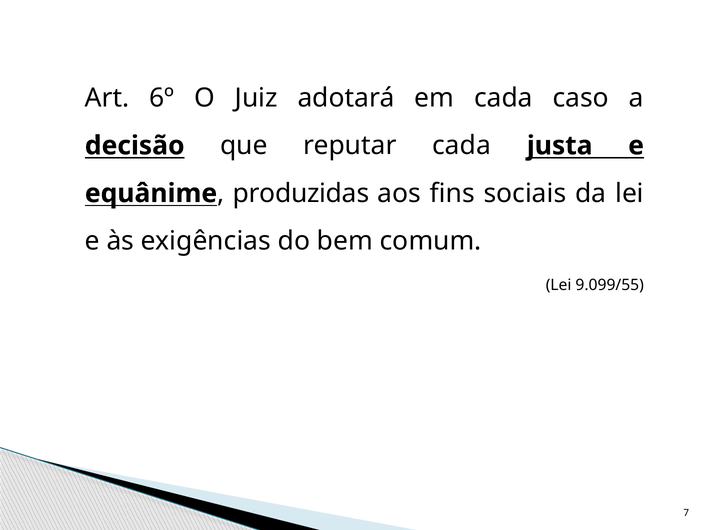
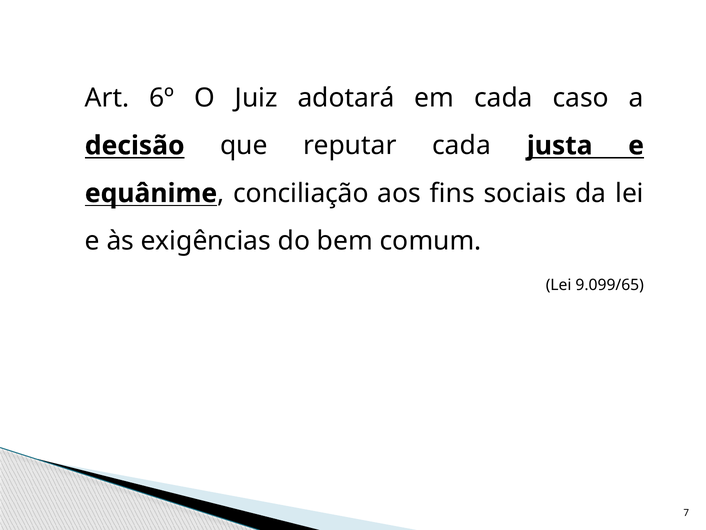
produzidas: produzidas -> conciliação (301, 193)
9.099/55: 9.099/55 -> 9.099/65 (610, 285)
